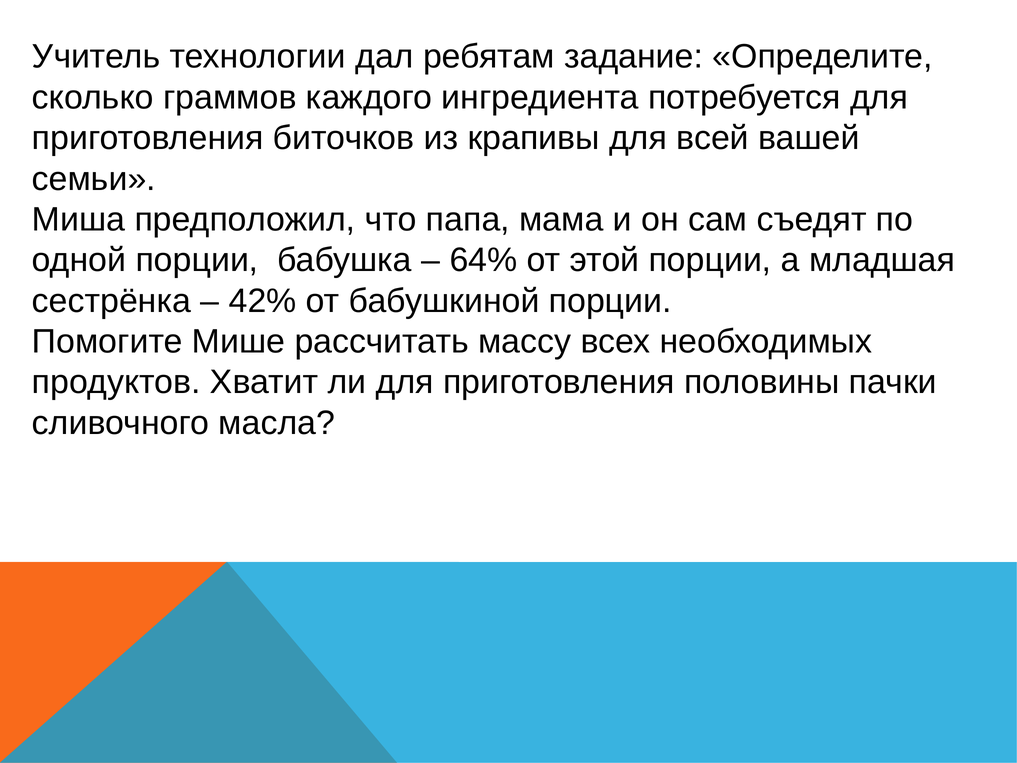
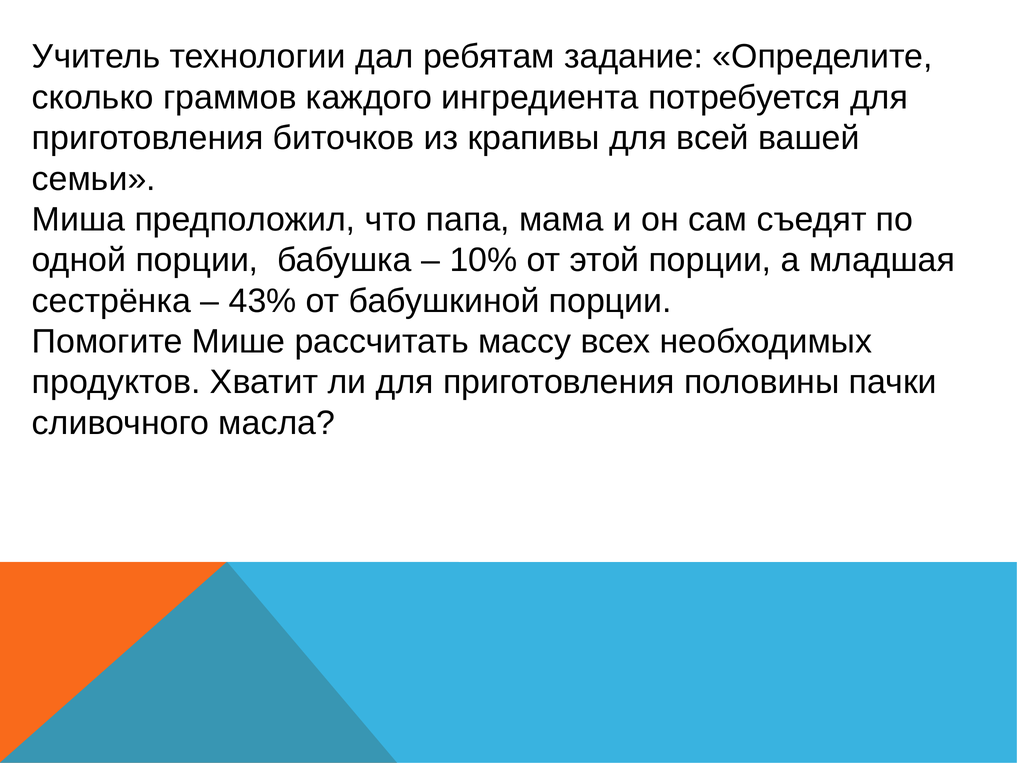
64%: 64% -> 10% (483, 260)
42%: 42% -> 43% (263, 301)
